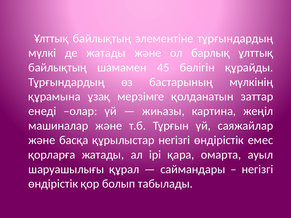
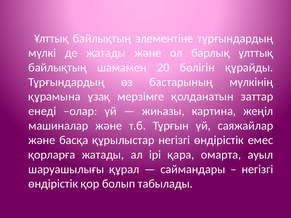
45: 45 -> 20 (163, 68)
